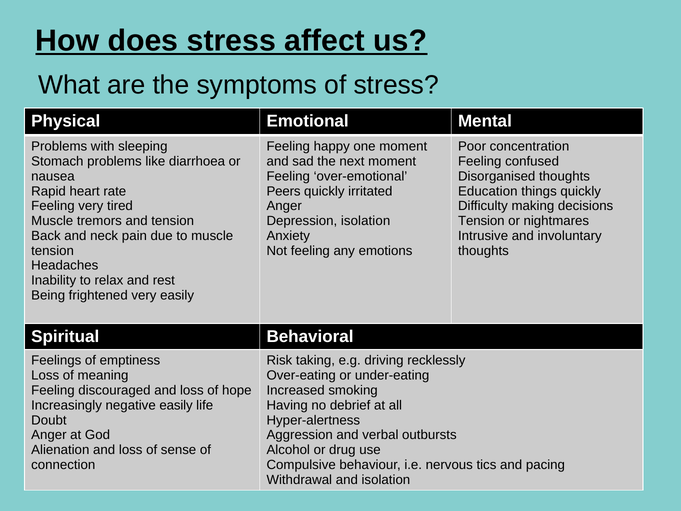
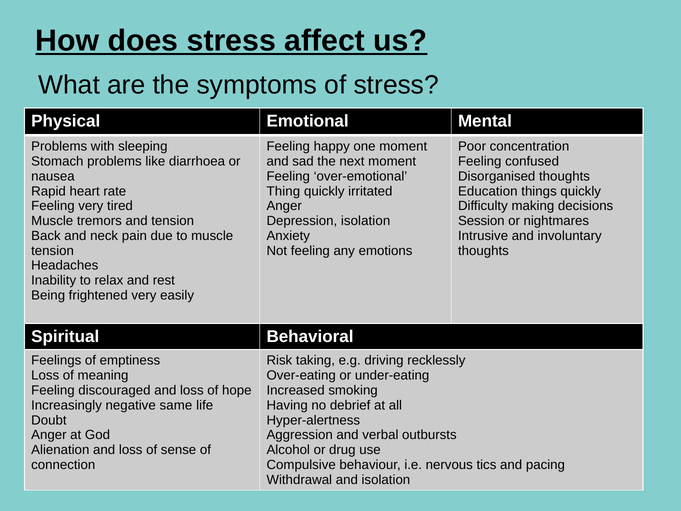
Peers: Peers -> Thing (283, 191)
Tension: Tension -> Session (481, 221)
negative easily: easily -> same (176, 405)
